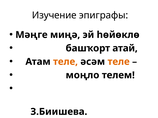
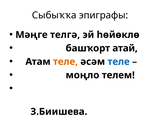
Изучение: Изучение -> Сыбыҡҡа (54, 15)
миңә: миңә -> телгә (65, 35)
теле colour: orange -> blue (119, 62)
